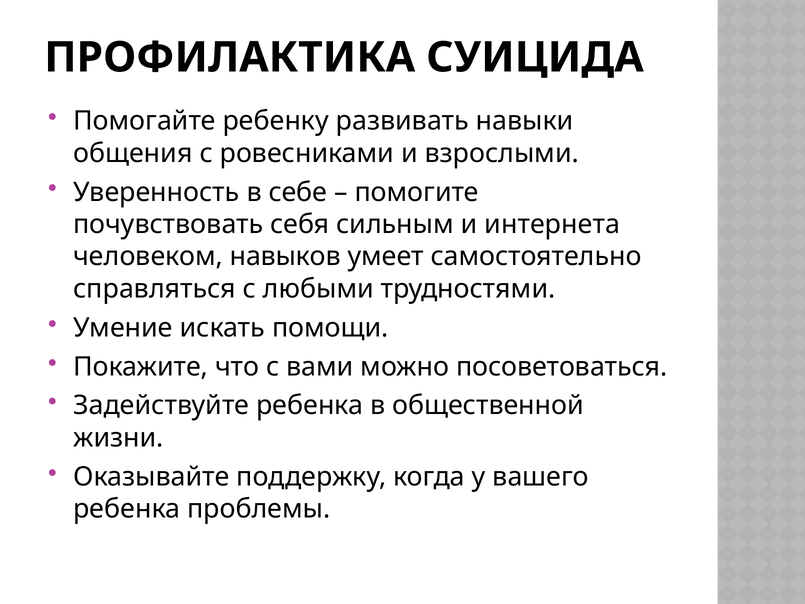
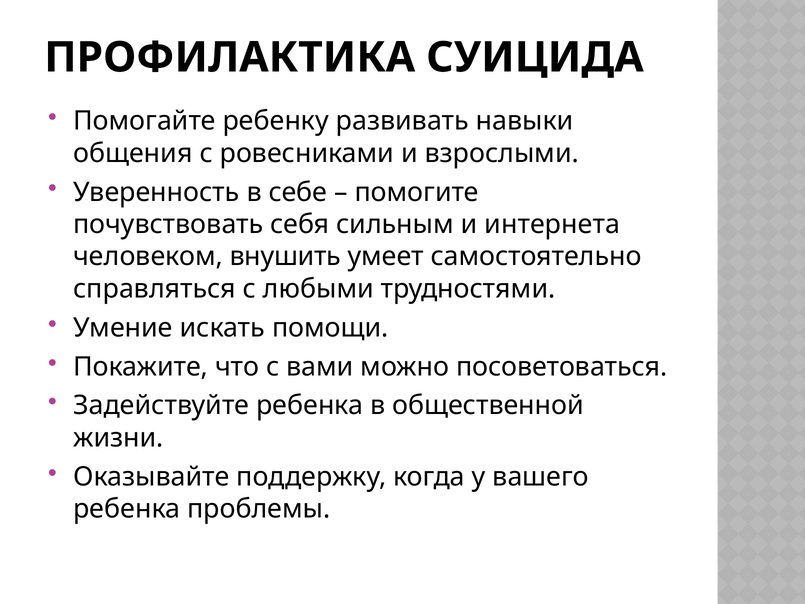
навыков: навыков -> внушить (285, 256)
